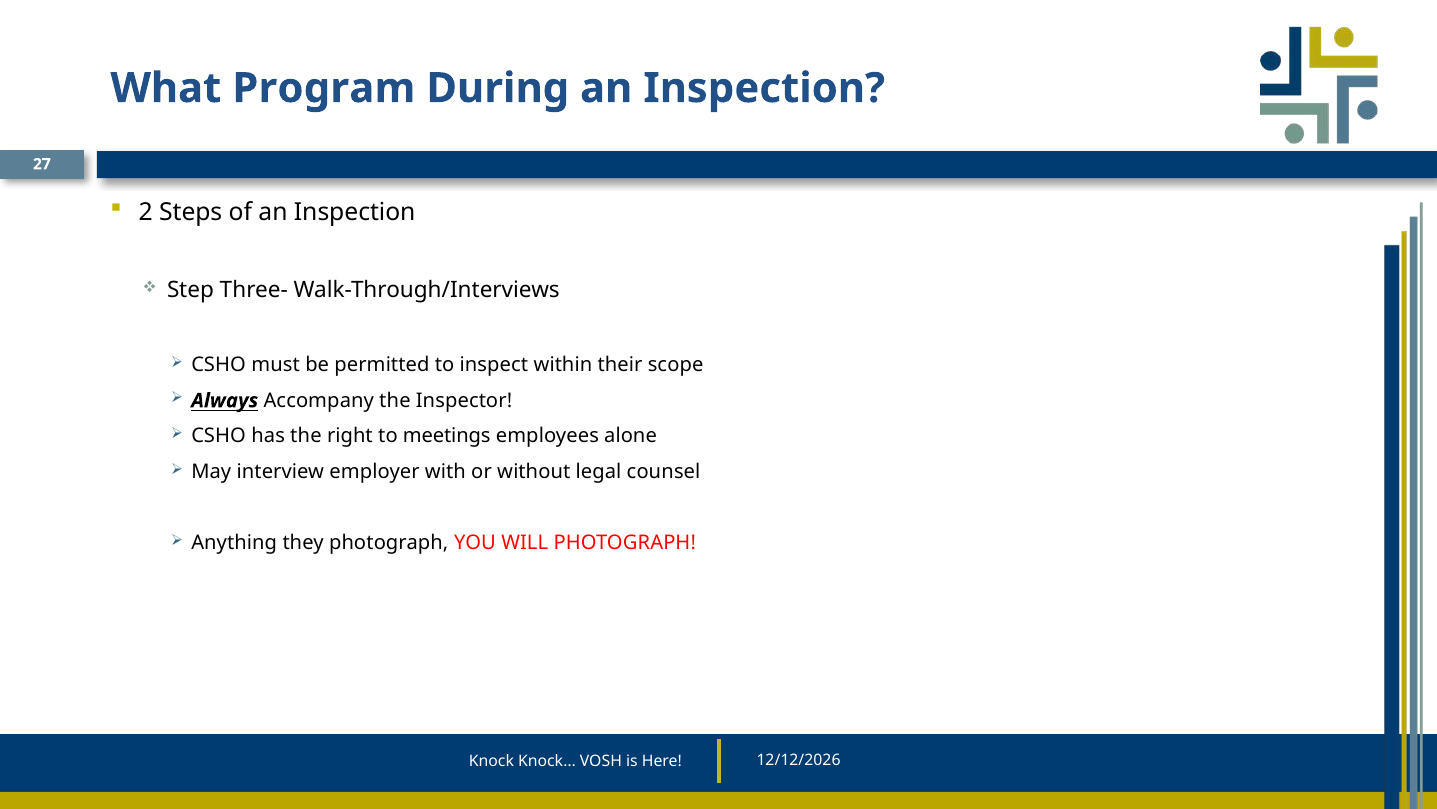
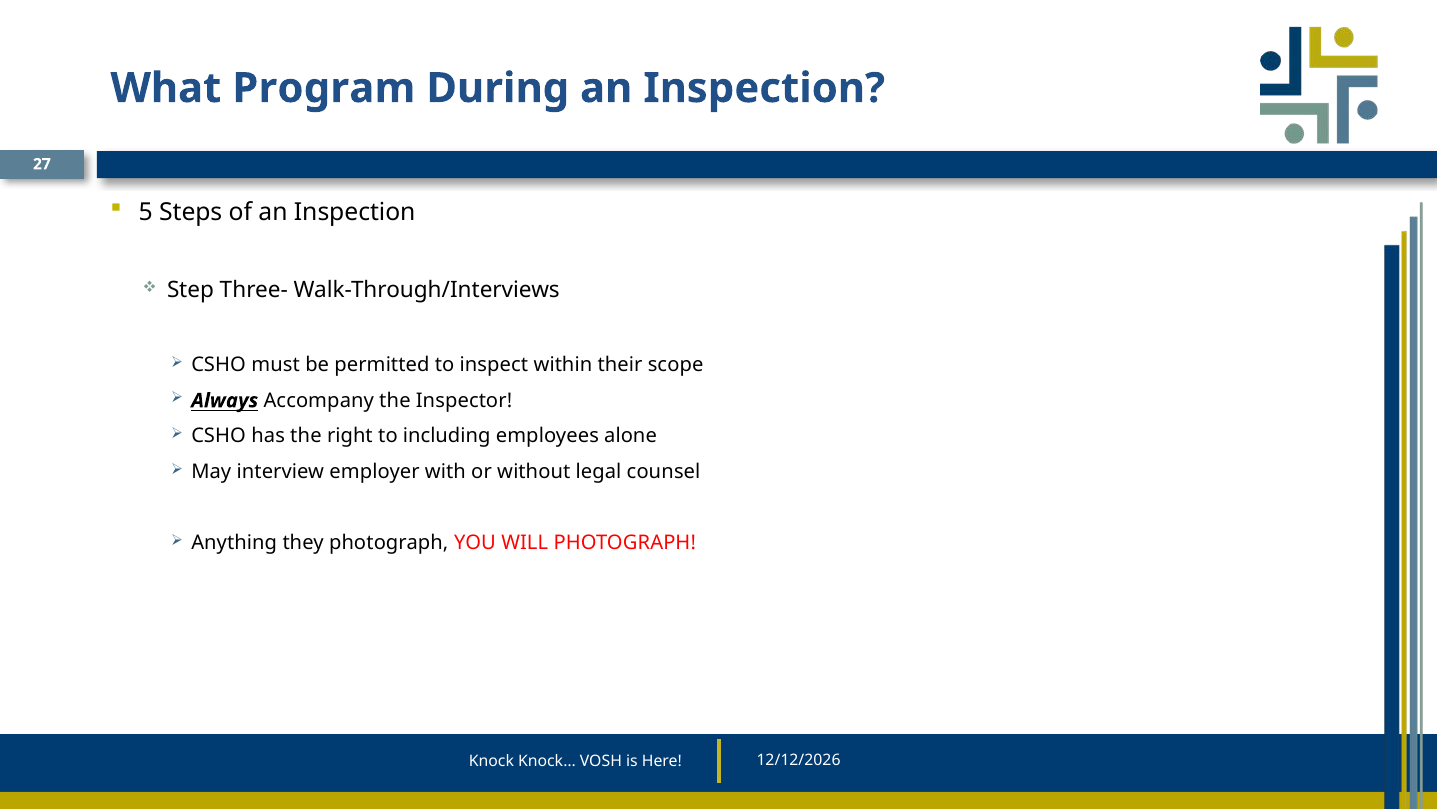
2: 2 -> 5 (146, 212)
meetings: meetings -> including (447, 436)
